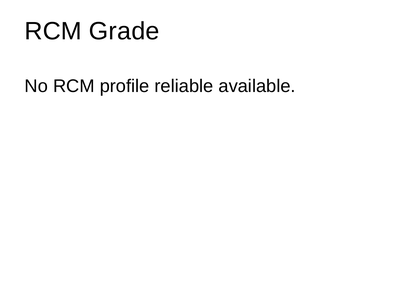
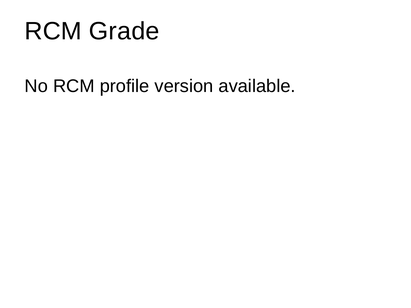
reliable: reliable -> version (184, 86)
